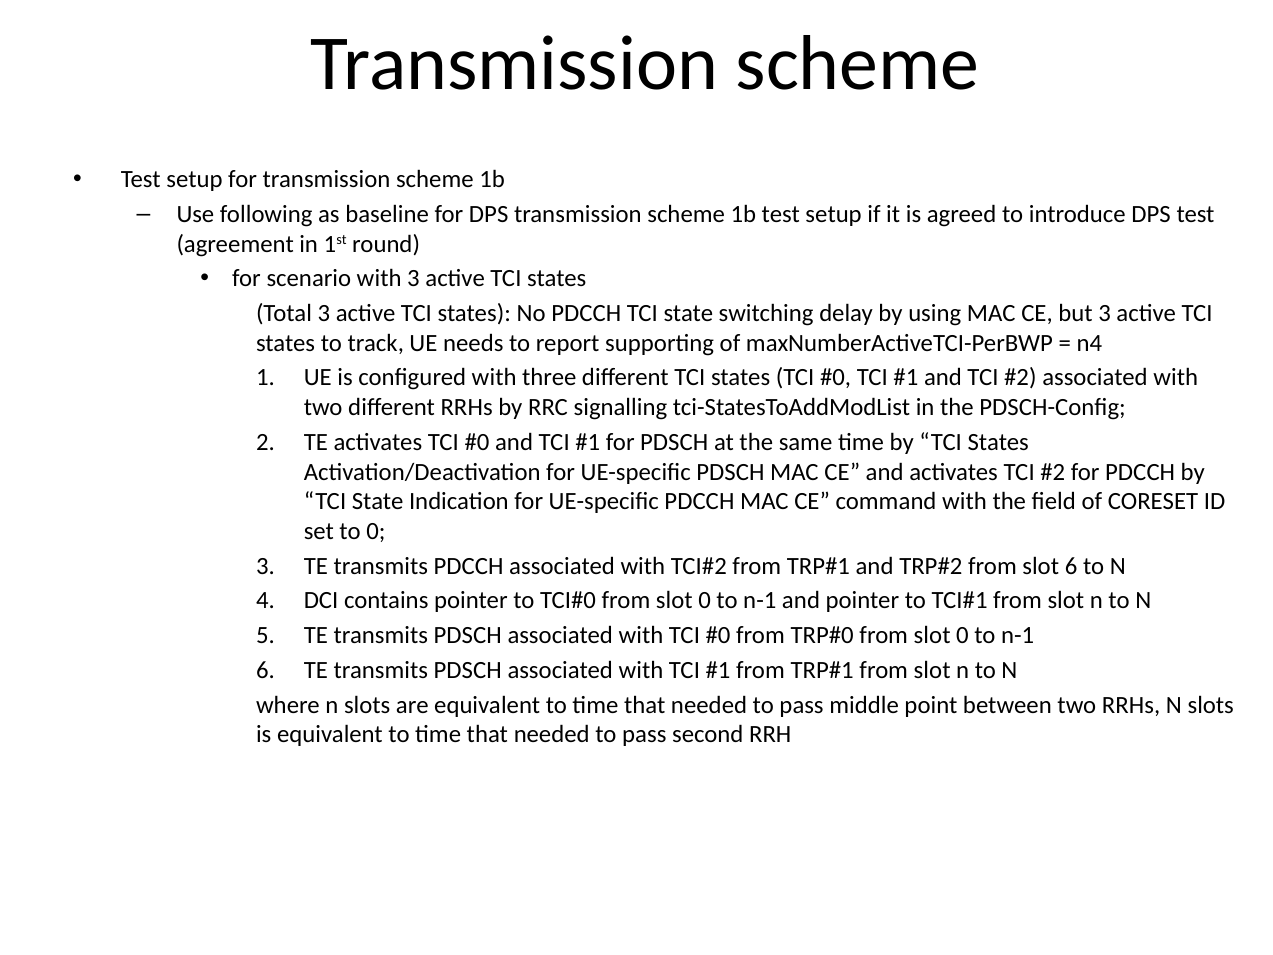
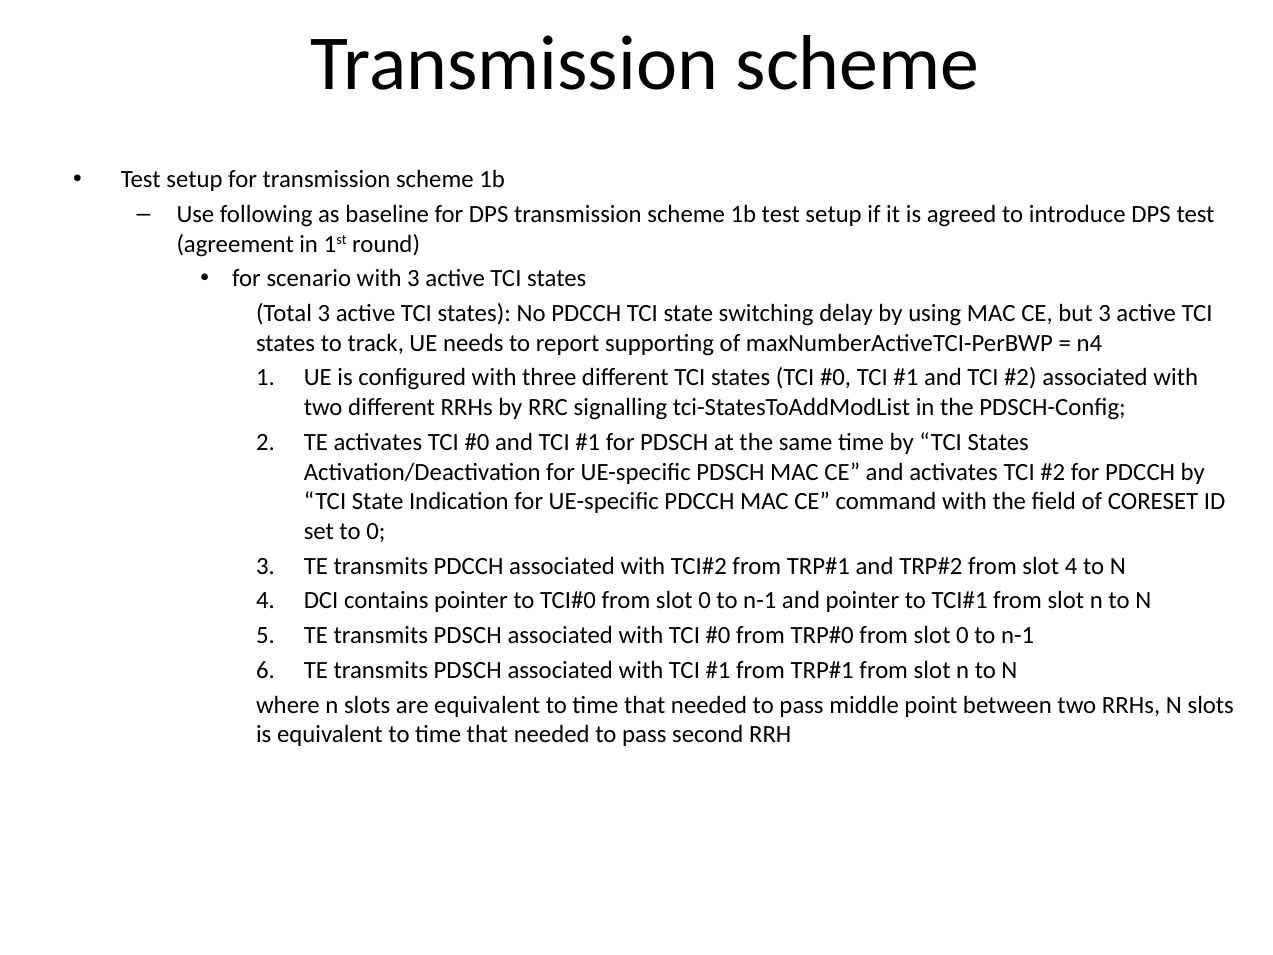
slot 6: 6 -> 4 (1071, 566)
